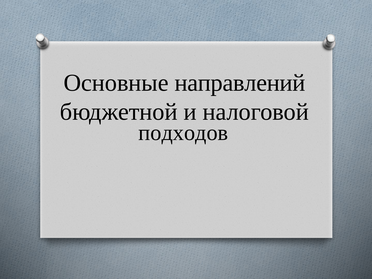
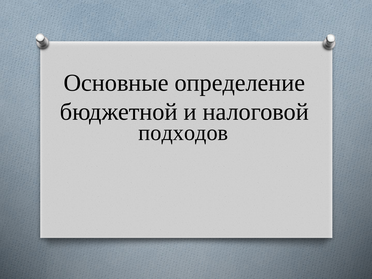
направлений: направлений -> определение (240, 83)
